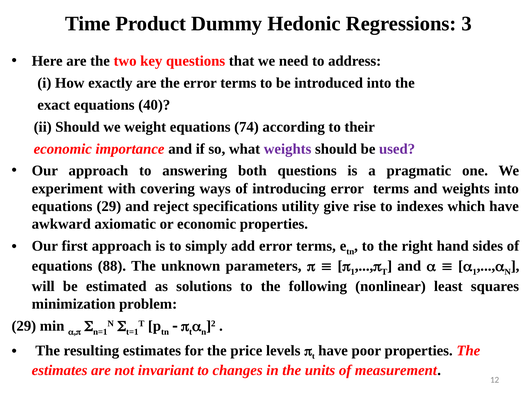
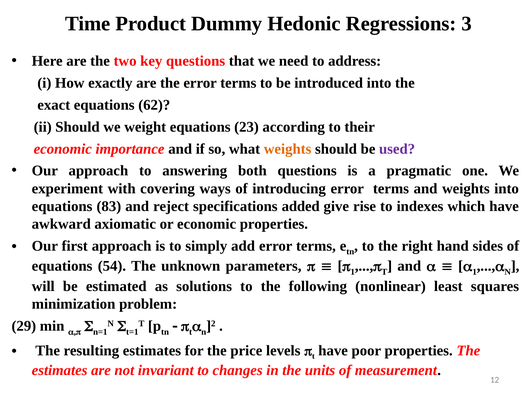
40: 40 -> 62 (154, 105)
74: 74 -> 23 (246, 127)
weights colour: purple -> orange (288, 149)
equations 29: 29 -> 83 (109, 206)
utility: utility -> added (301, 206)
88: 88 -> 54 (112, 266)
